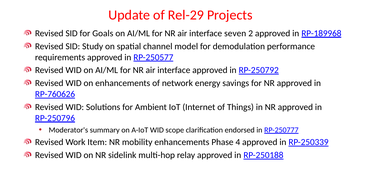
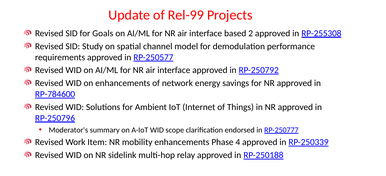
Rel-29: Rel-29 -> Rel-99 (186, 15)
seven: seven -> based (235, 33)
RP-189968: RP-189968 -> RP-255308 (321, 33)
RP-760626: RP-760626 -> RP-784600 (55, 94)
